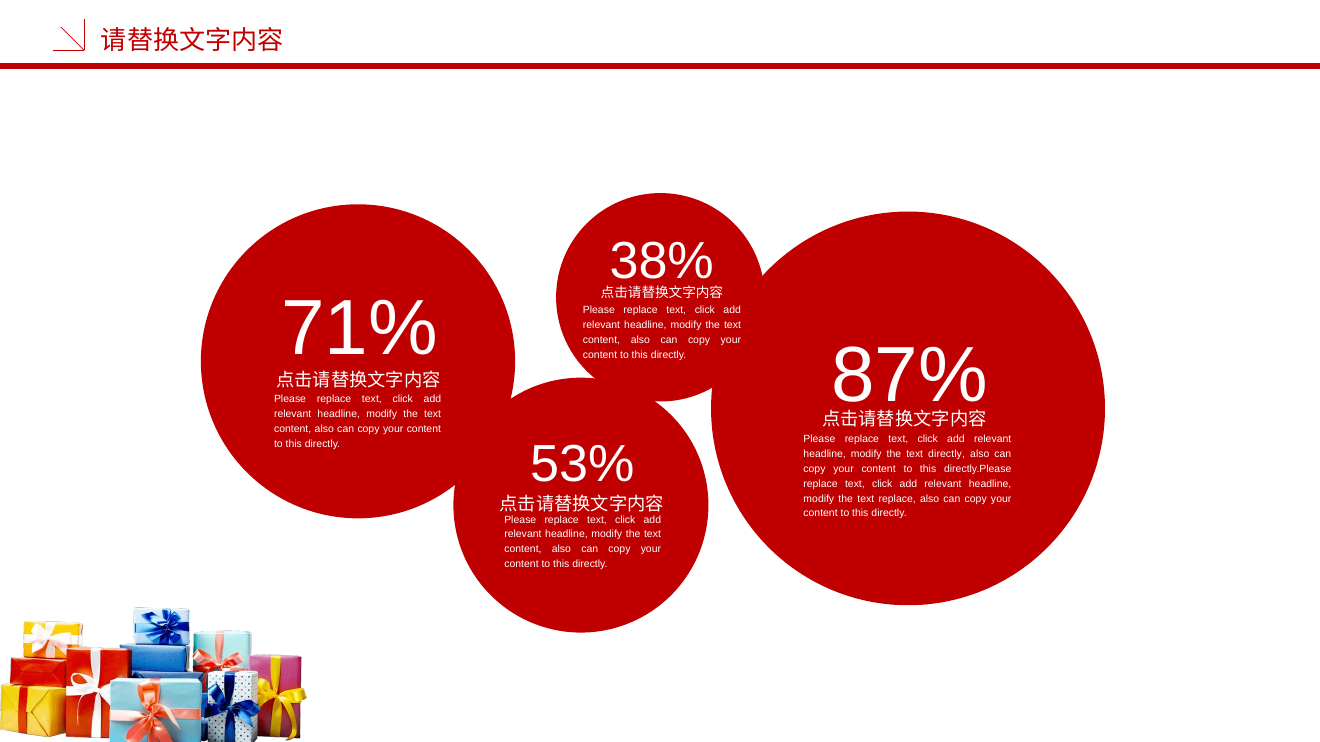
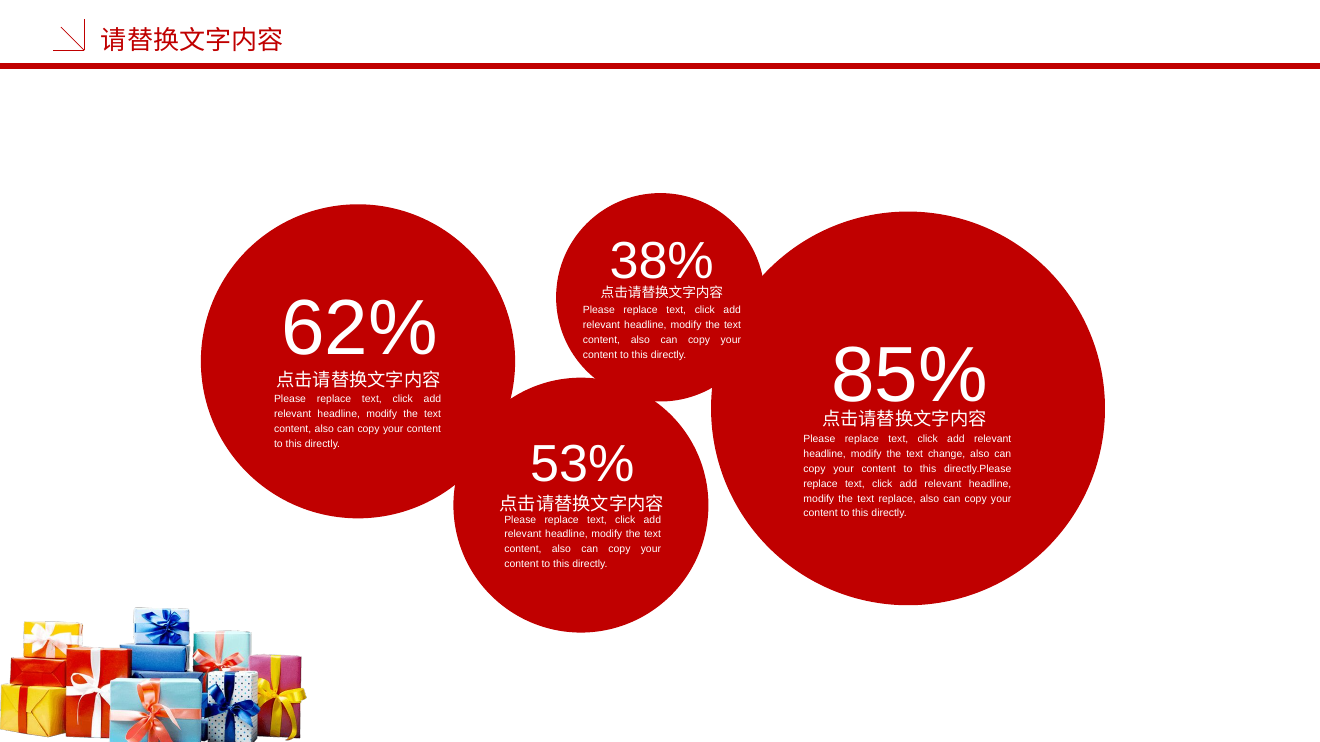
71%: 71% -> 62% (359, 329)
87%: 87% -> 85% (910, 376)
text directly: directly -> change (947, 454)
